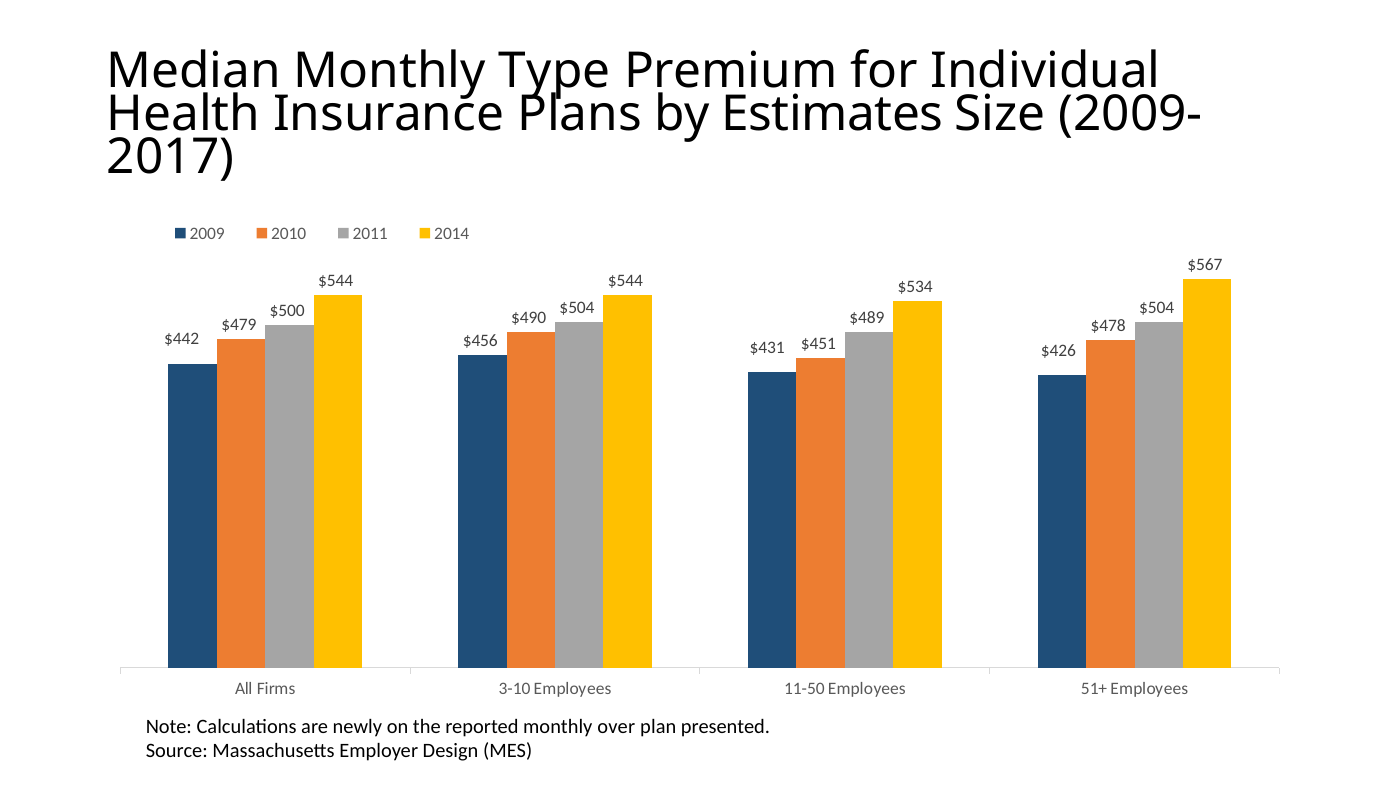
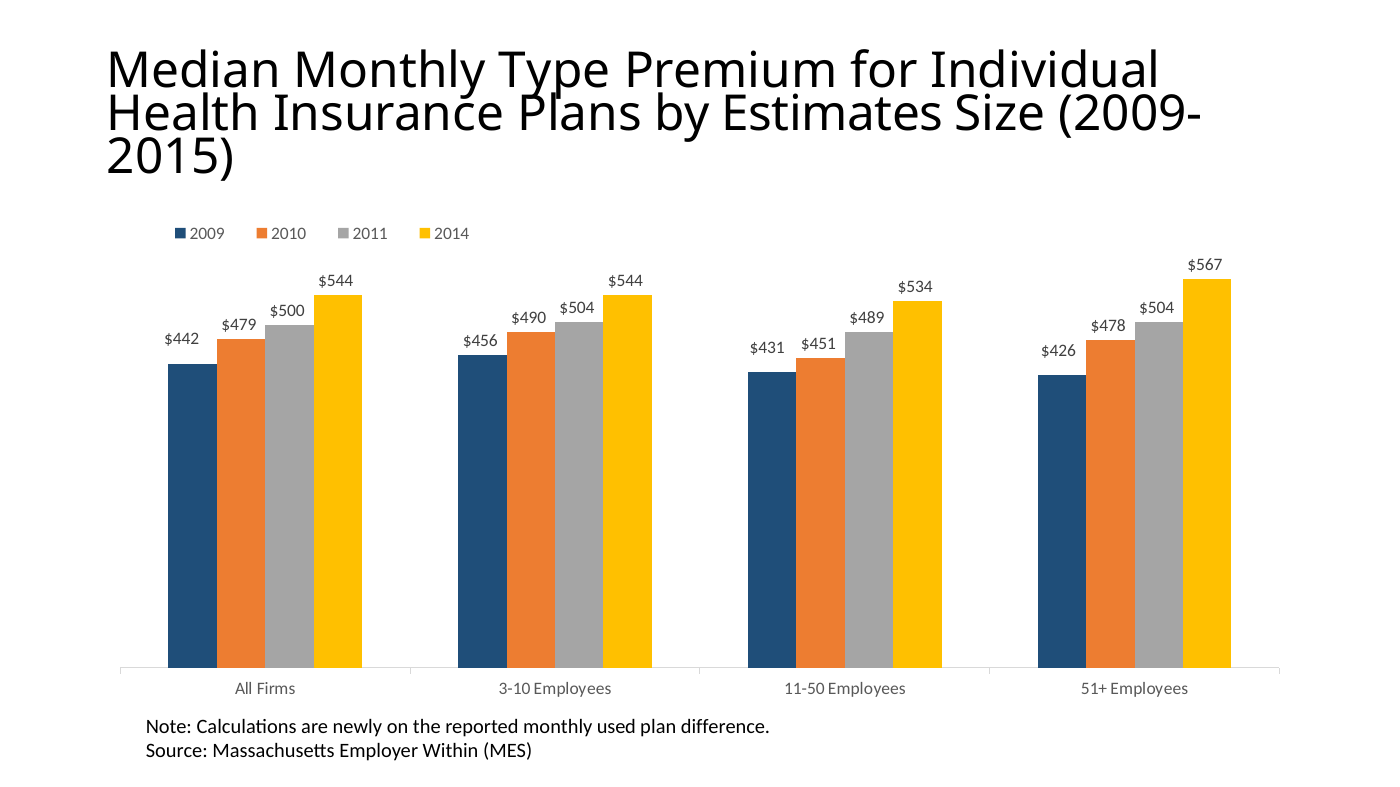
2017: 2017 -> 2015 (171, 157)
over: over -> used (616, 727)
presented: presented -> difference (725, 727)
Design: Design -> Within (451, 751)
